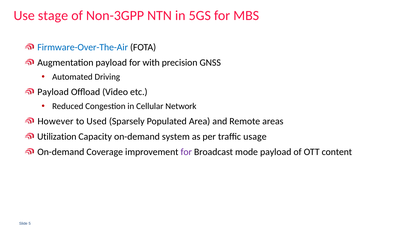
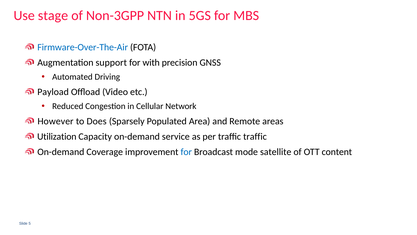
Augmentation payload: payload -> support (111, 62)
Used: Used -> Does (97, 121)
system: system -> service (176, 136)
traffic usage: usage -> traffic (255, 136)
for colour: purple -> blue (186, 152)
mode payload: payload -> satellite (276, 152)
